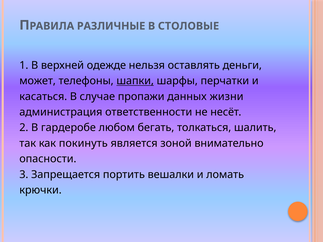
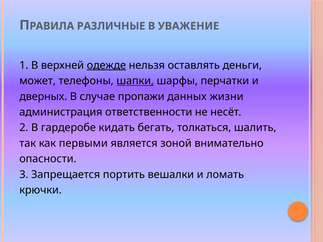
СТОЛОВЫЕ: СТОЛОВЫЕ -> УВАЖЕНИЕ (188, 26)
одежде underline: none -> present (106, 65)
касаться: касаться -> дверных (43, 97)
любом: любом -> кидать (117, 128)
покинуть: покинуть -> первыми (83, 143)
